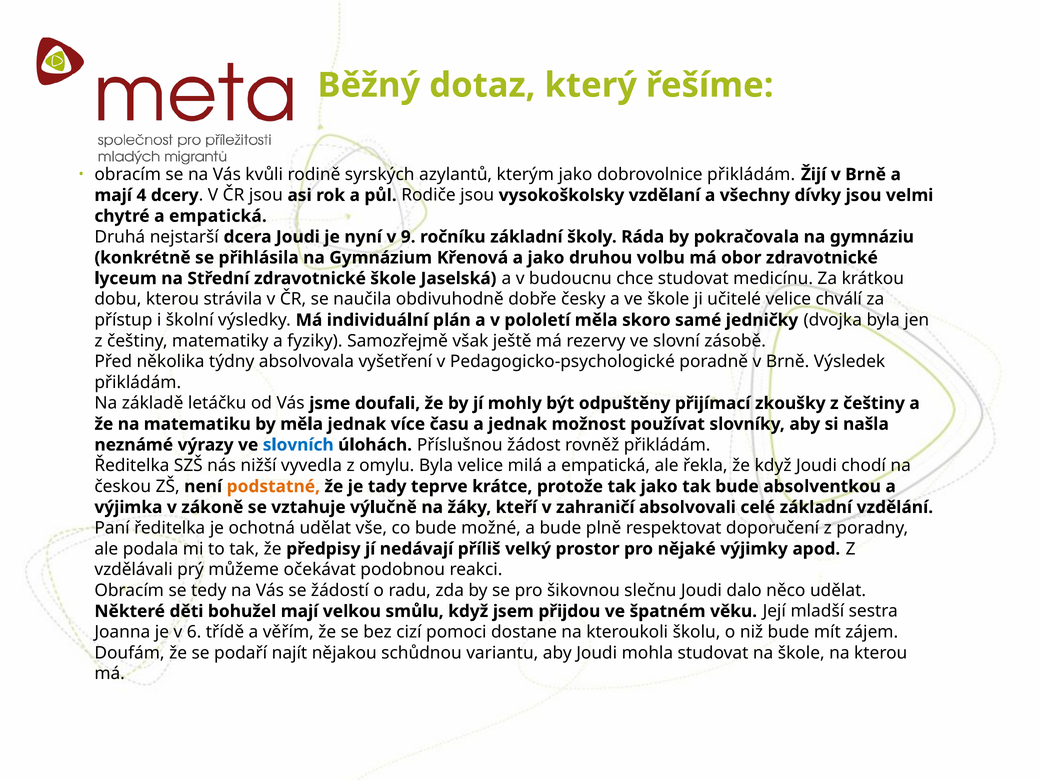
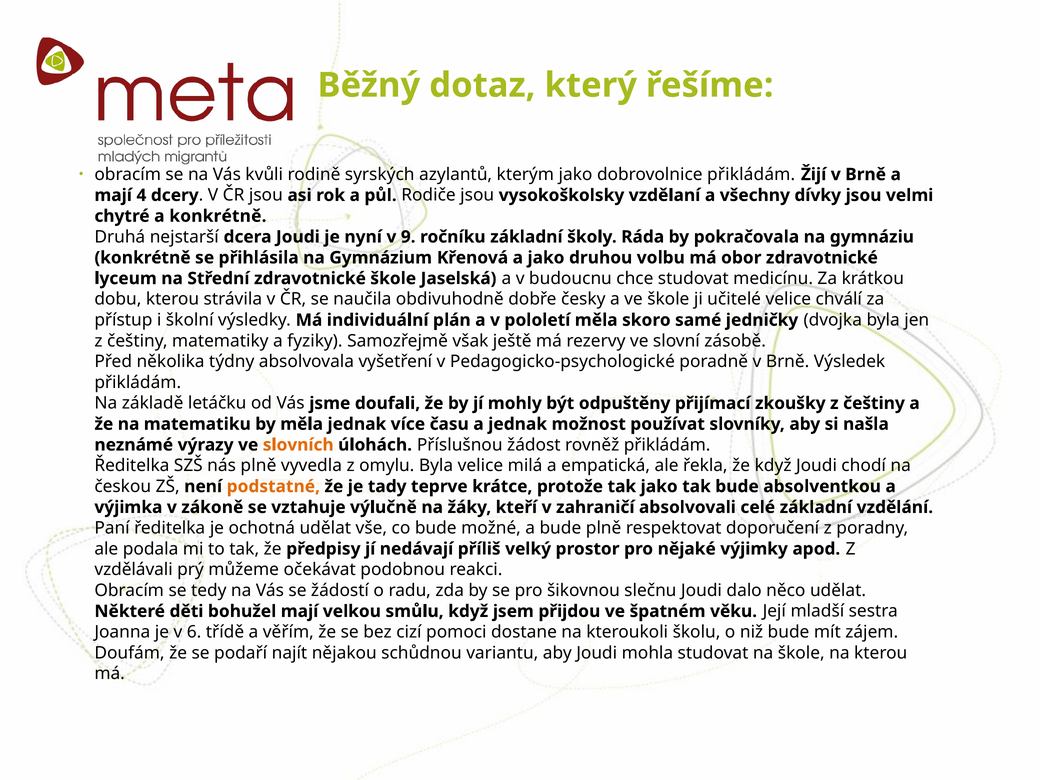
chytré a empatická: empatická -> konkrétně (218, 216)
slovních colour: blue -> orange (298, 445)
nás nižší: nižší -> plně (258, 466)
